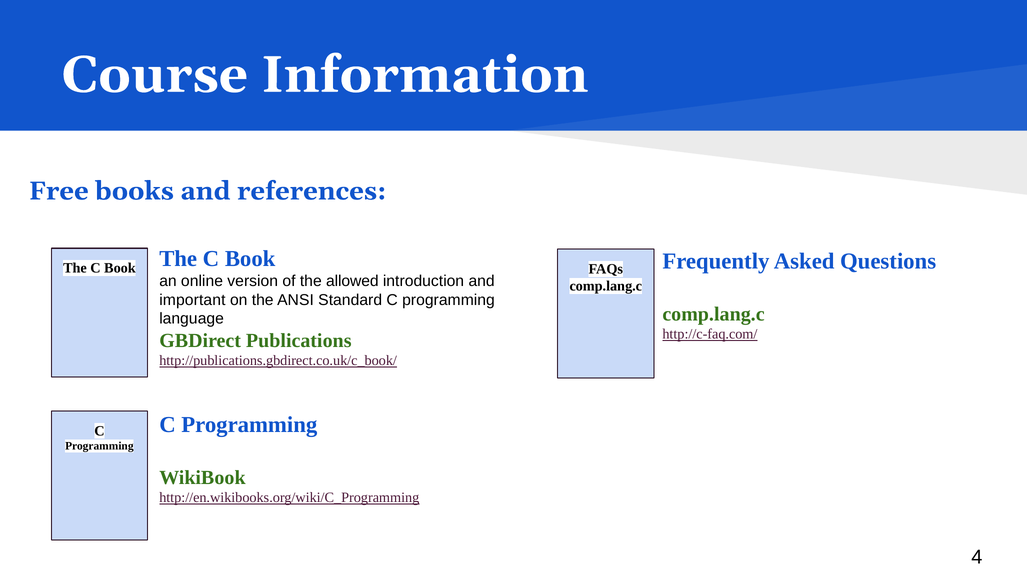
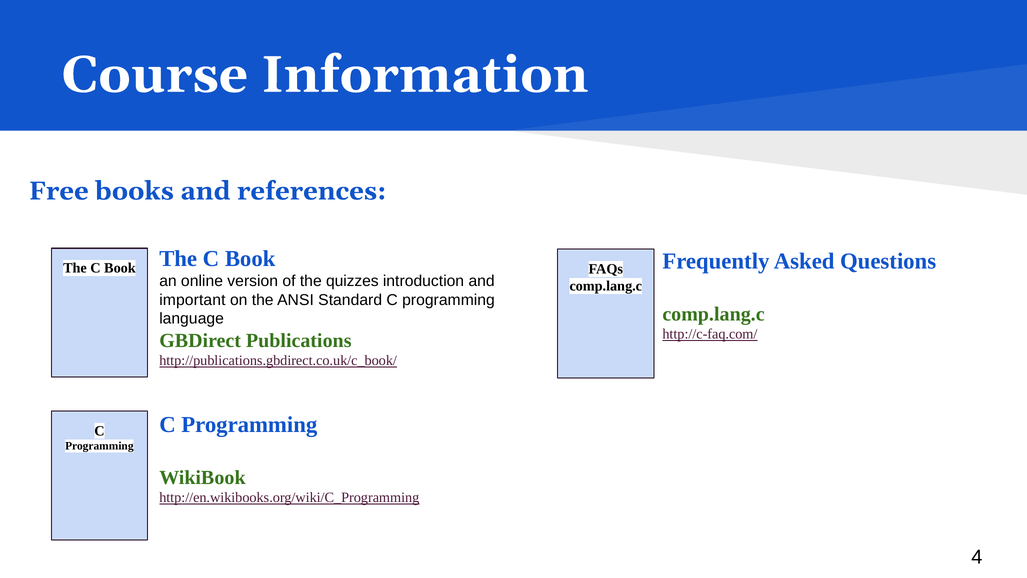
allowed: allowed -> quizzes (352, 281)
